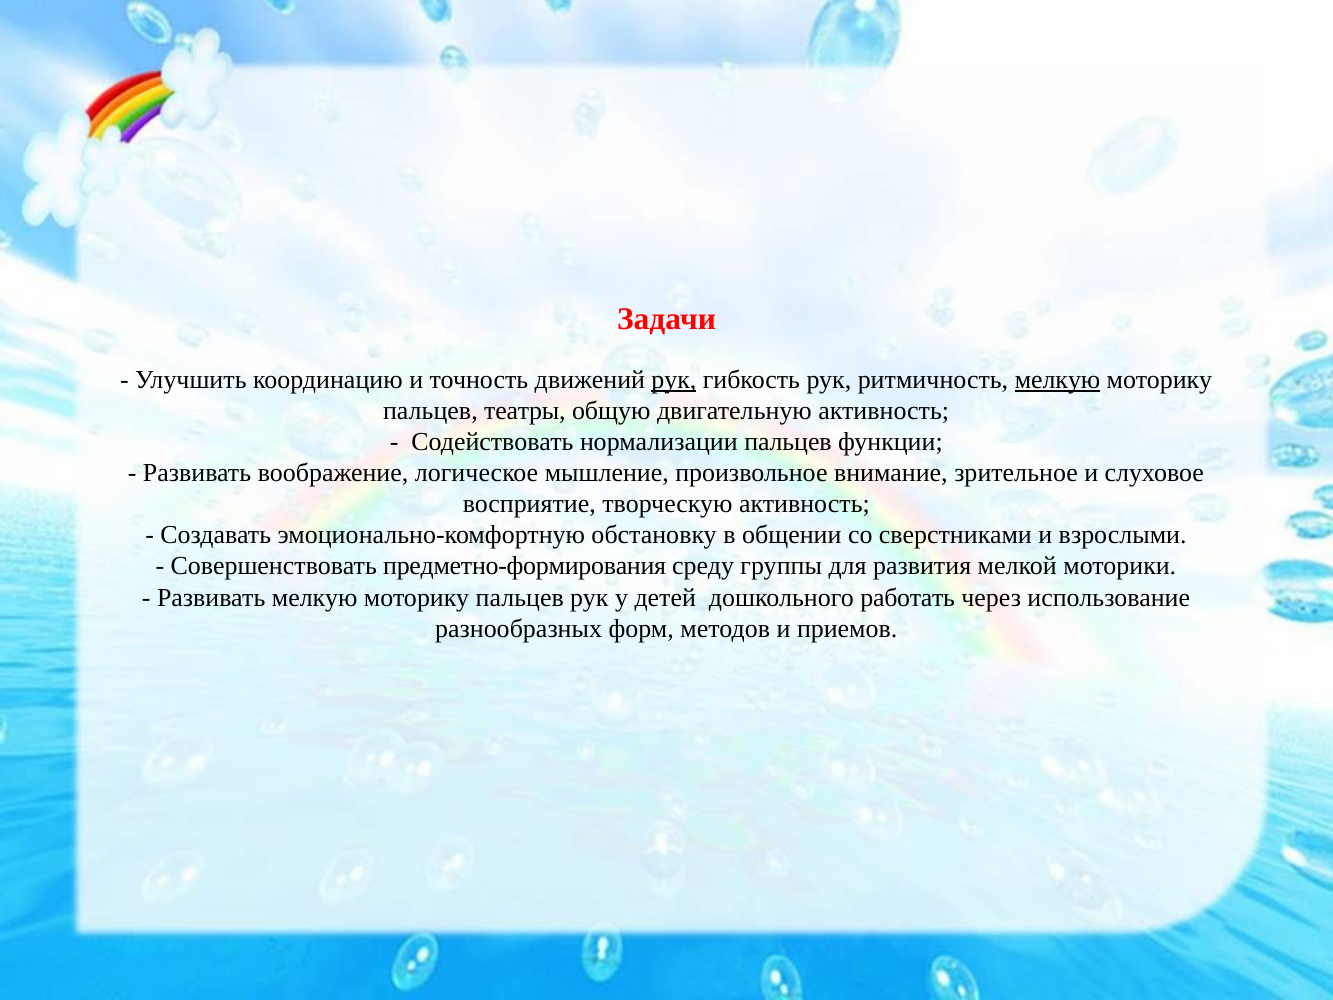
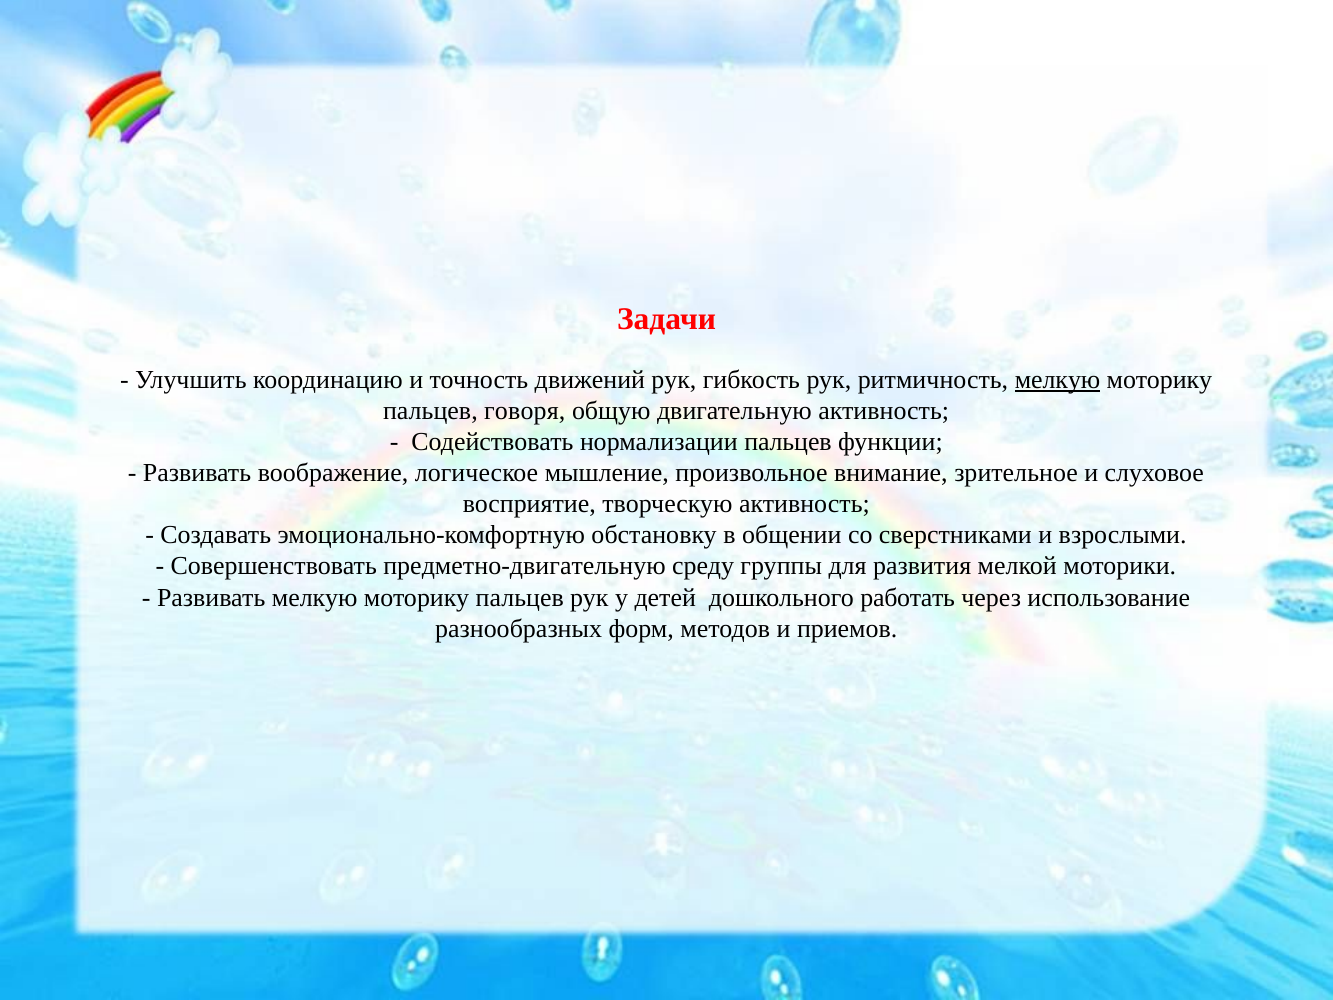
рук underline: present -> none (674, 379)
театры: театры -> говоря (525, 411)
предметно-формирования: предметно-формирования -> предметно-двигательную (524, 566)
